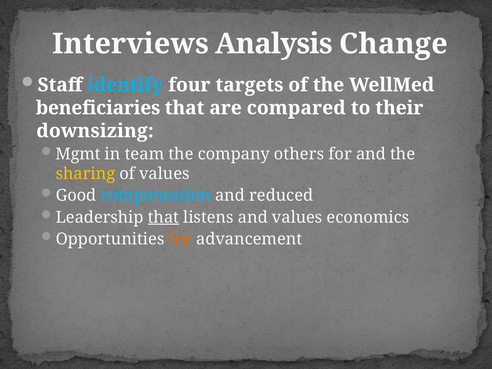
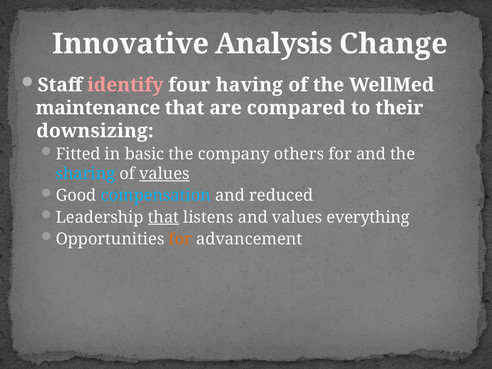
Interviews: Interviews -> Innovative (131, 44)
identify colour: light blue -> pink (125, 85)
targets: targets -> having (249, 85)
beneficiaries: beneficiaries -> maintenance (98, 108)
Mgmt: Mgmt -> Fitted (78, 154)
team: team -> basic (145, 154)
sharing colour: yellow -> light blue (85, 174)
values underline: none -> present (164, 174)
economics: economics -> everything (368, 217)
